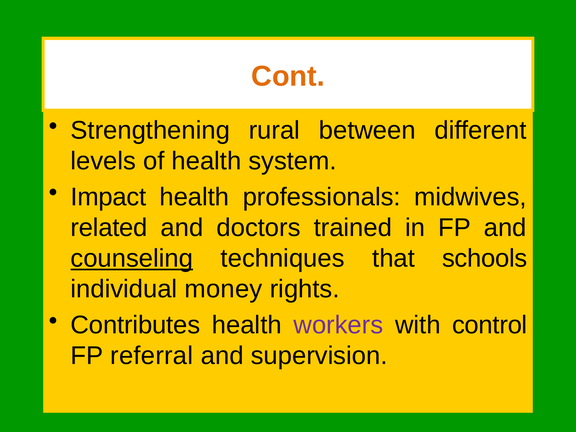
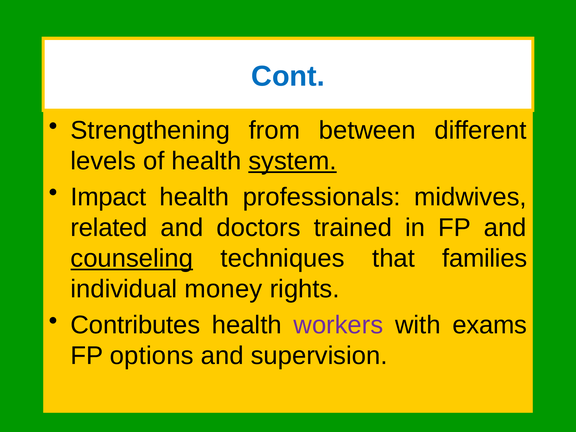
Cont colour: orange -> blue (288, 76)
rural: rural -> from (274, 130)
system underline: none -> present (293, 161)
schools: schools -> families (485, 258)
control: control -> exams (490, 325)
referral: referral -> options (152, 356)
